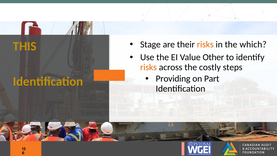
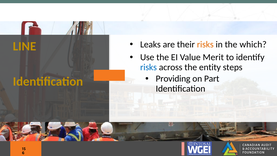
Stage: Stage -> Leaks (150, 44)
THIS: THIS -> LINE (25, 46)
Other: Other -> Merit (213, 57)
risks colour: orange -> blue (148, 67)
costly: costly -> entity (210, 67)
